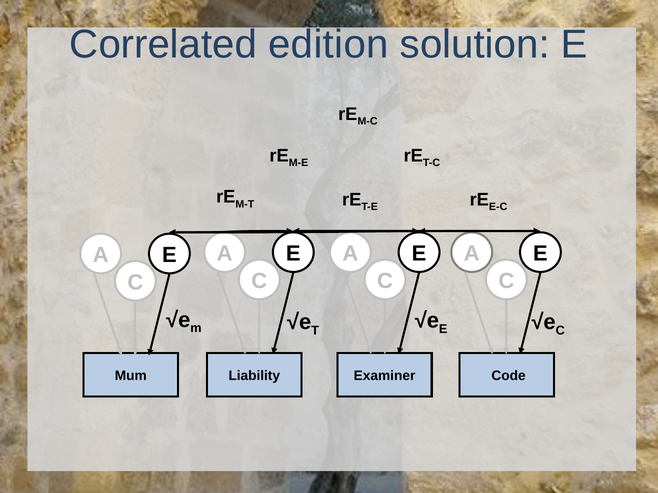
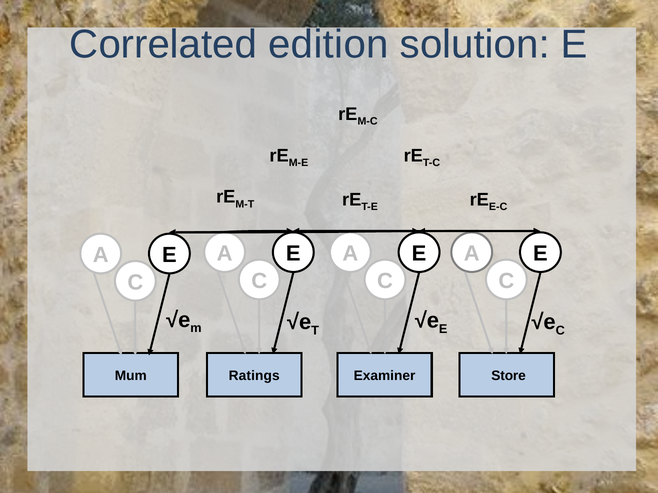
Liability: Liability -> Ratings (254, 376)
Code: Code -> Store (509, 376)
